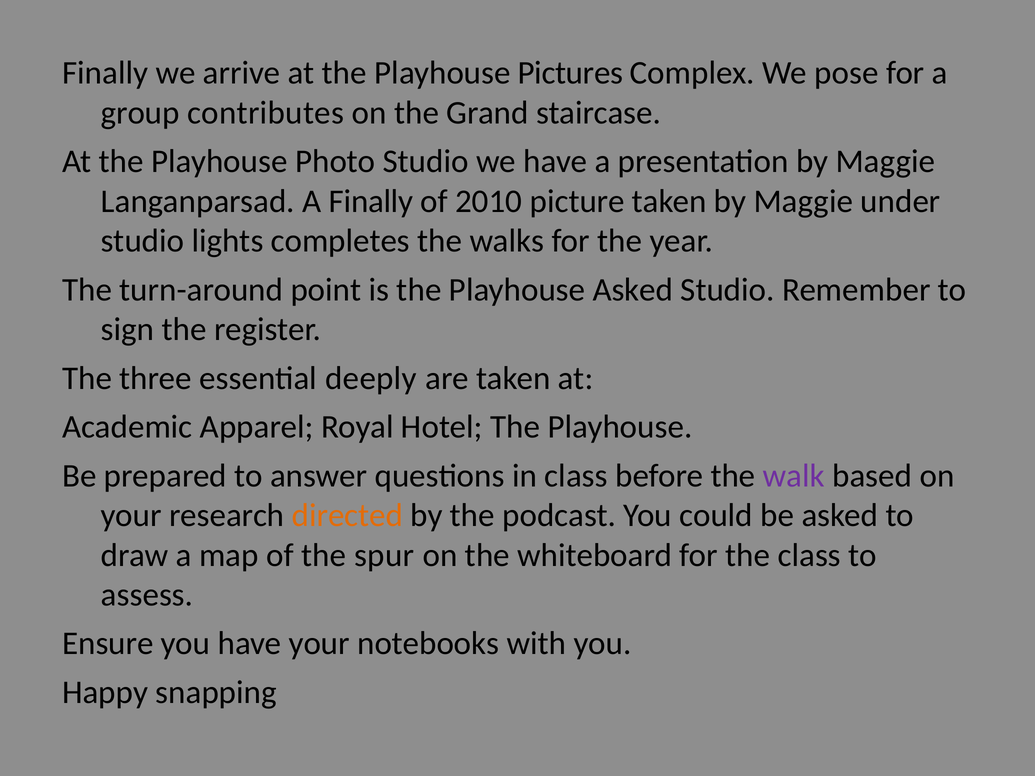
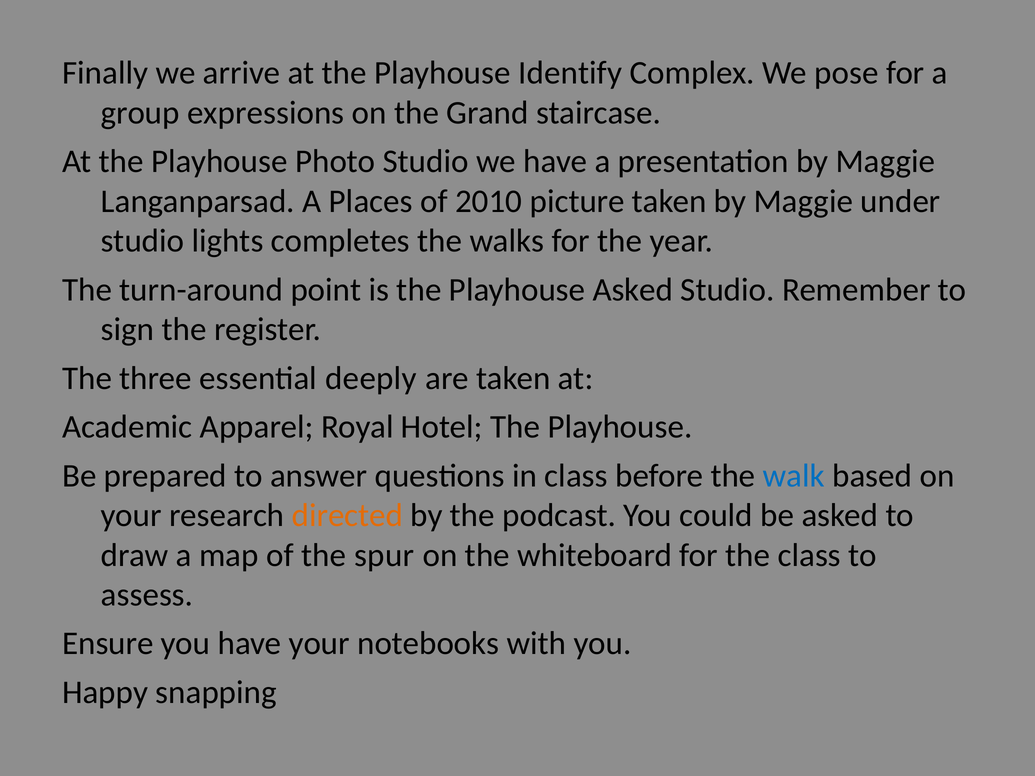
Pictures: Pictures -> Identify (570, 73)
contributes: contributes -> expressions (266, 113)
A Finally: Finally -> Places (371, 201)
walk colour: purple -> blue (794, 476)
